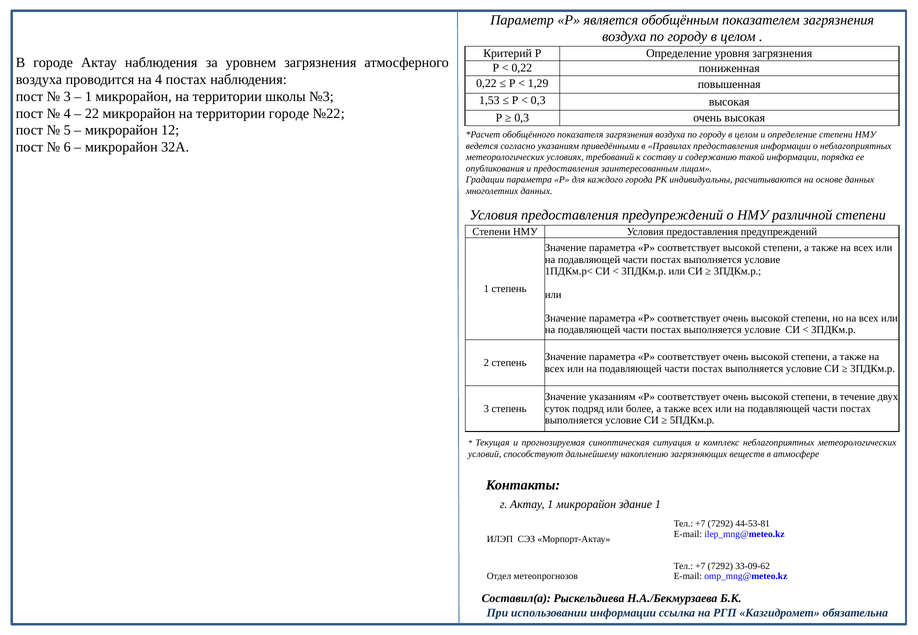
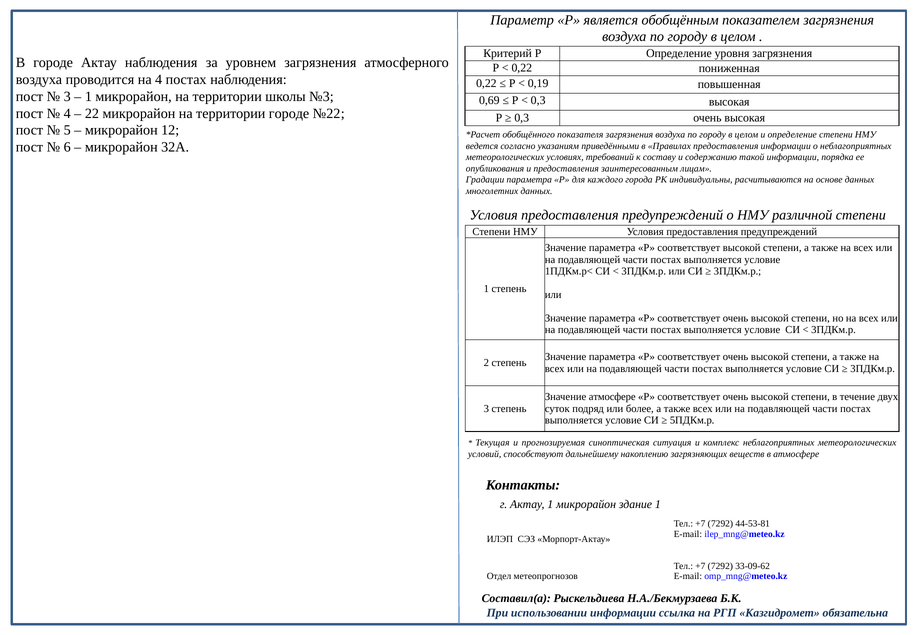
1,29: 1,29 -> 0,19 (538, 83)
1,53: 1,53 -> 0,69 (489, 101)
Значение указаниям: указаниям -> атмосфере (612, 397)
